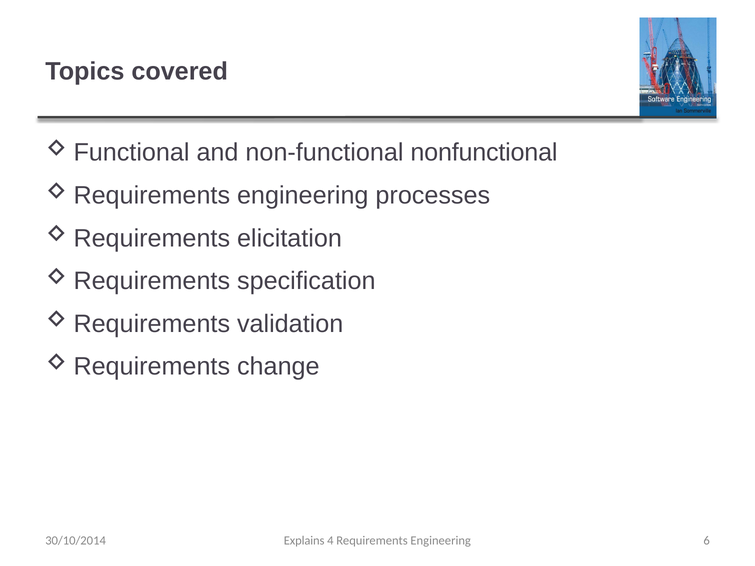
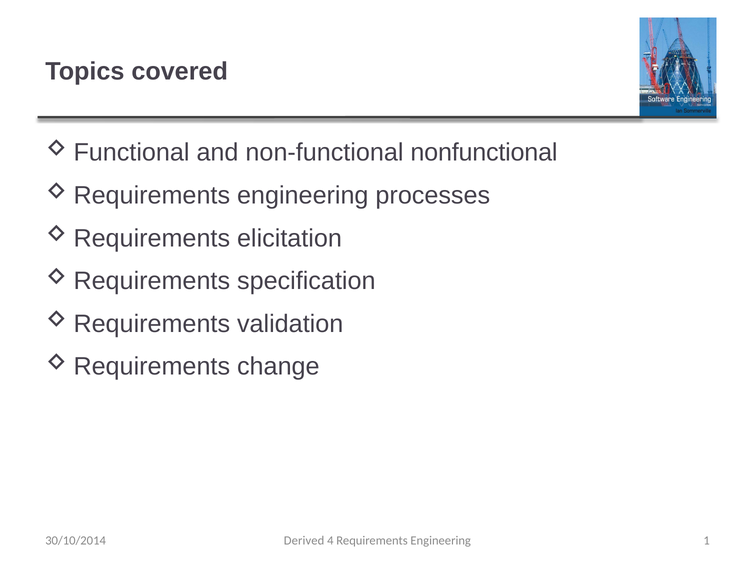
Explains: Explains -> Derived (304, 541)
6: 6 -> 1 (707, 541)
